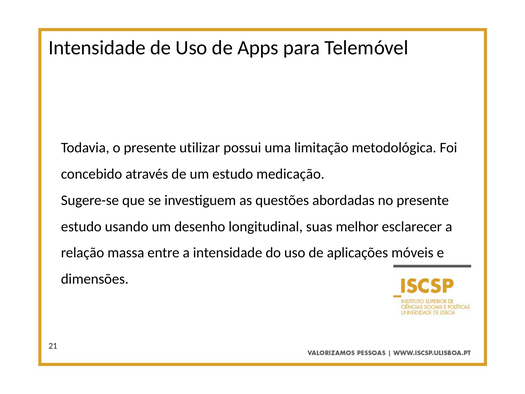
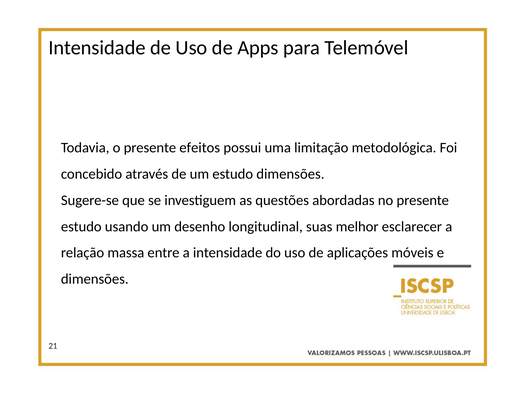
utilizar: utilizar -> efeitos (200, 148)
estudo medicação: medicação -> dimensões (290, 174)
